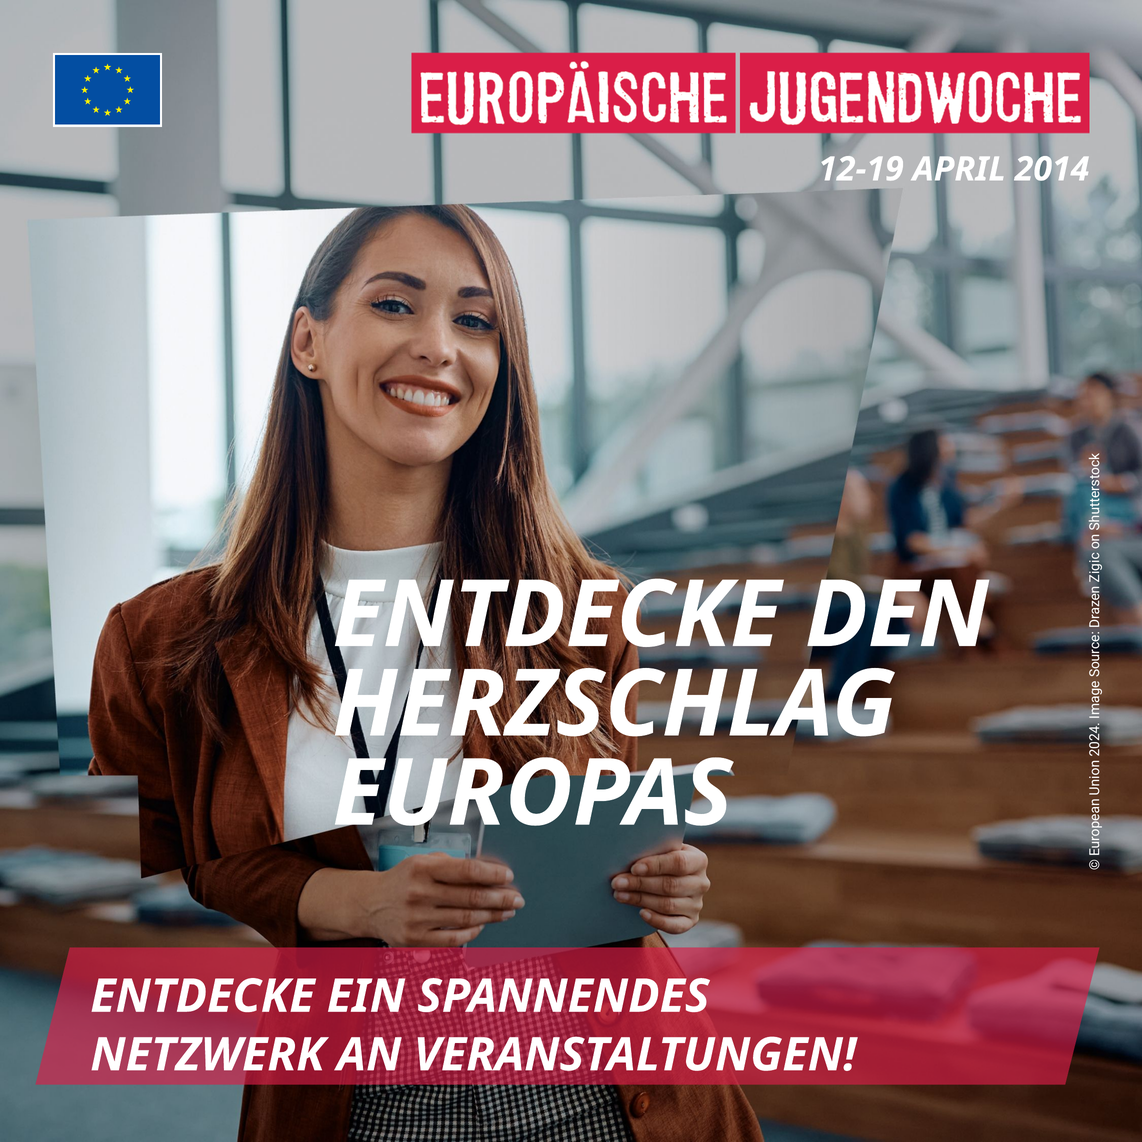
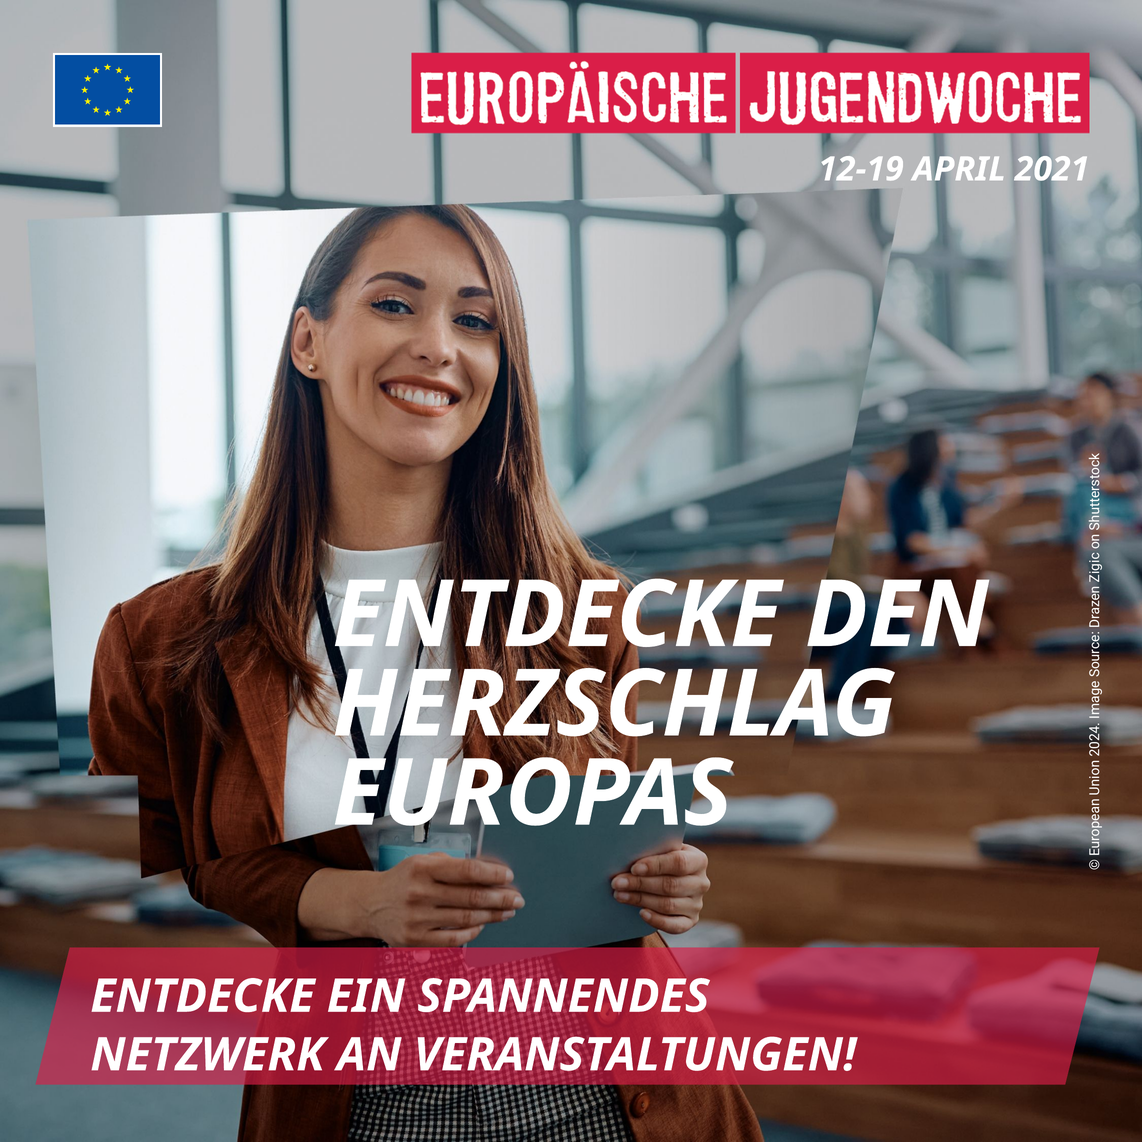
2014: 2014 -> 2021 (1052, 169)
